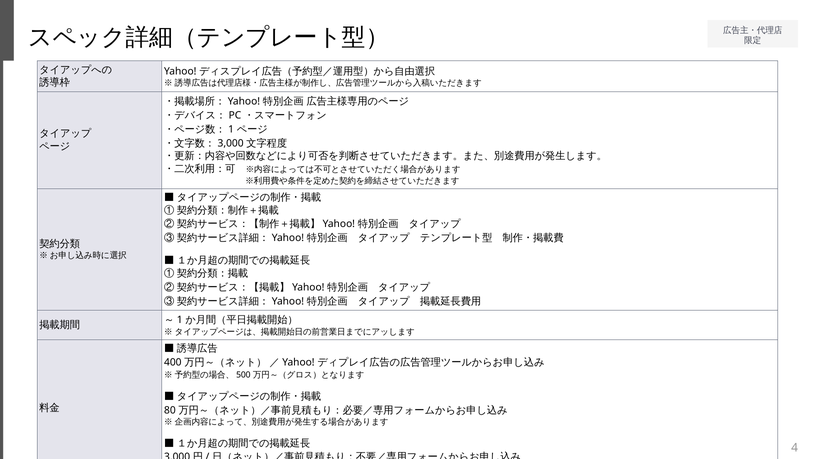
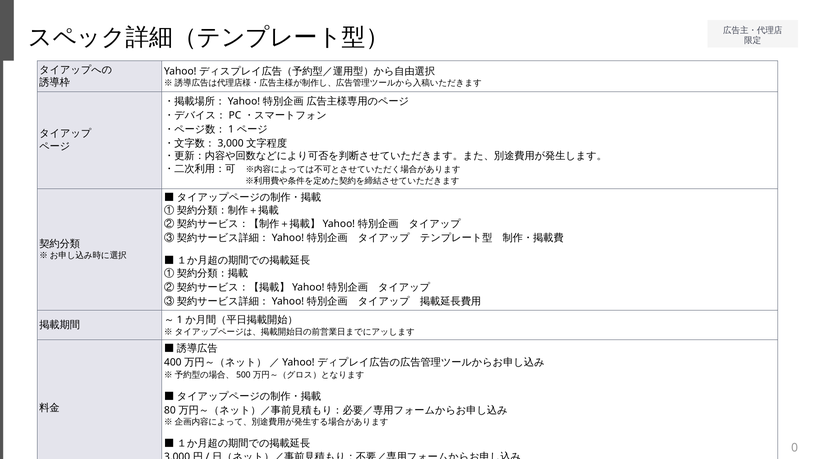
4: 4 -> 0 (795, 447)
